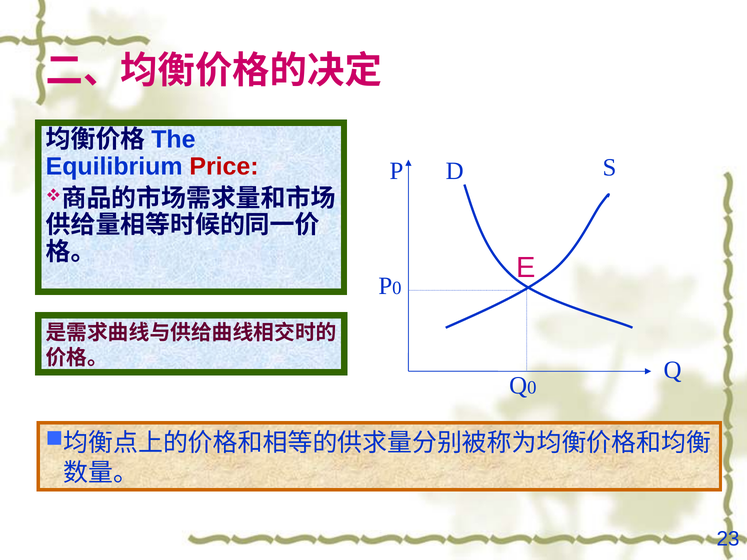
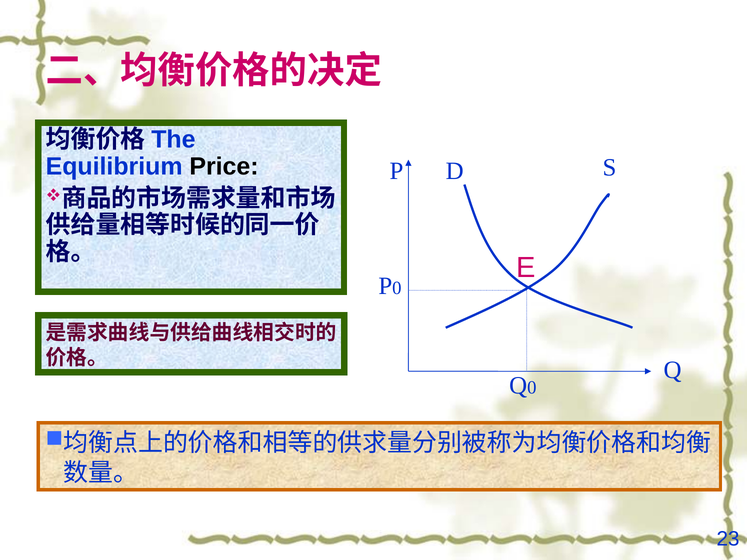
Price colour: red -> black (224, 167)
